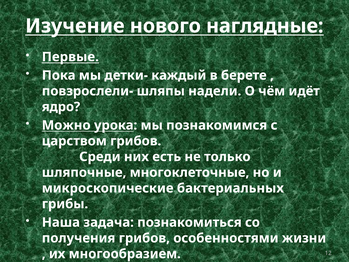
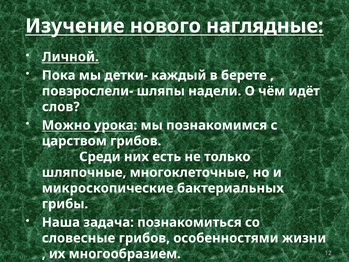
Первые: Первые -> Личной (70, 57)
ядро: ядро -> слов (61, 107)
получения: получения -> словесные (79, 238)
